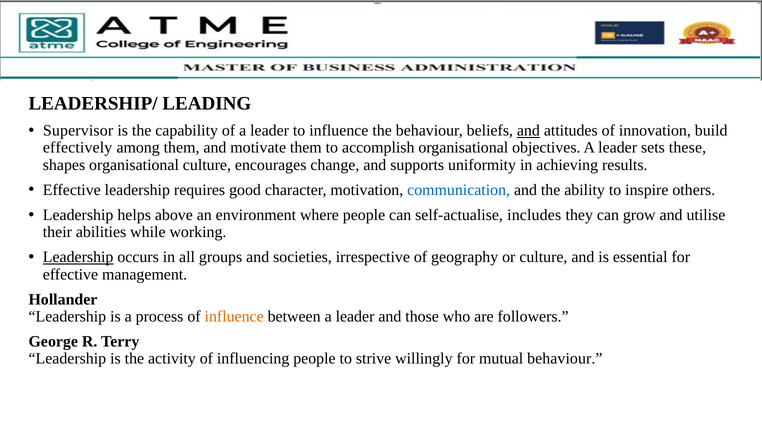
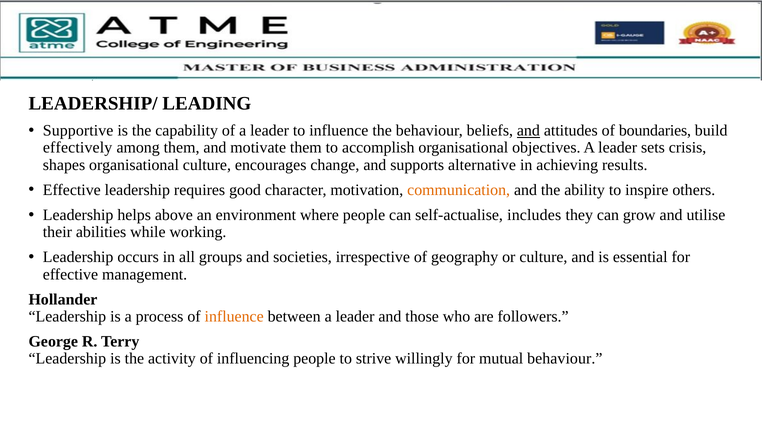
Supervisor: Supervisor -> Supportive (78, 131)
innovation: innovation -> boundaries (655, 131)
these: these -> crisis (688, 148)
uniformity: uniformity -> alternative (482, 165)
communication colour: blue -> orange (459, 190)
Leadership underline: present -> none (78, 258)
